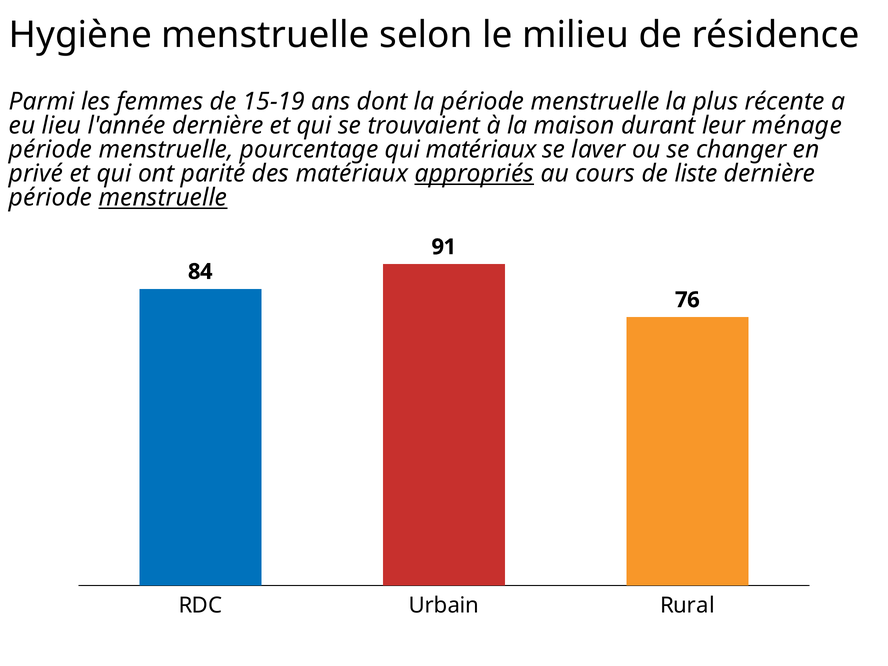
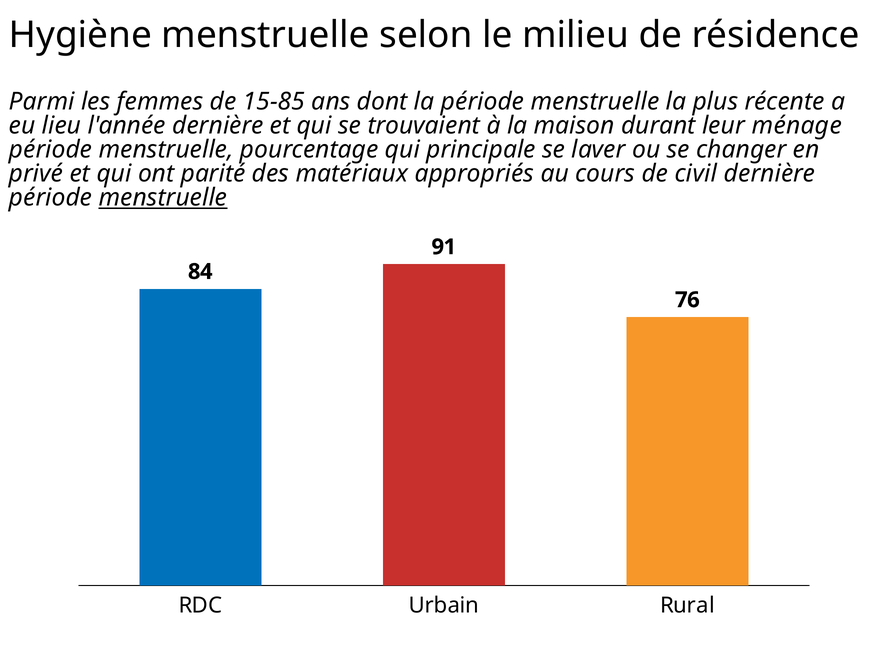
15-19: 15-19 -> 15-85 (274, 102)
qui matériaux: matériaux -> principale (481, 150)
appropriés underline: present -> none (474, 174)
liste: liste -> civil (696, 174)
